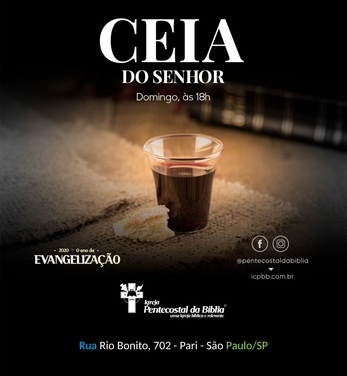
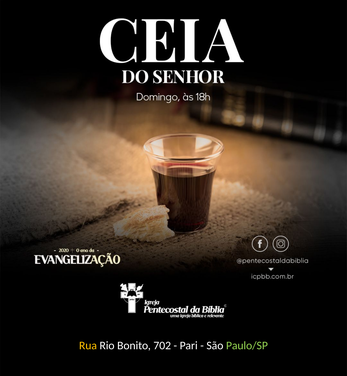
Rua colour: light blue -> yellow (88, 346)
